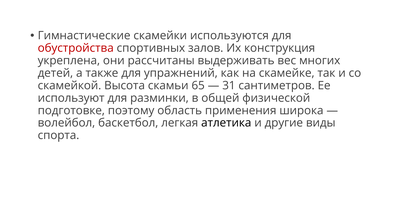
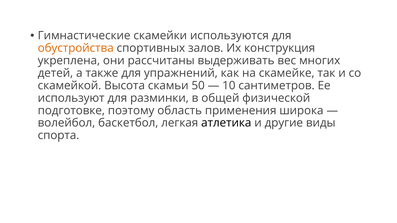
обустройства colour: red -> orange (76, 48)
65: 65 -> 50 (198, 86)
31: 31 -> 10 (229, 86)
